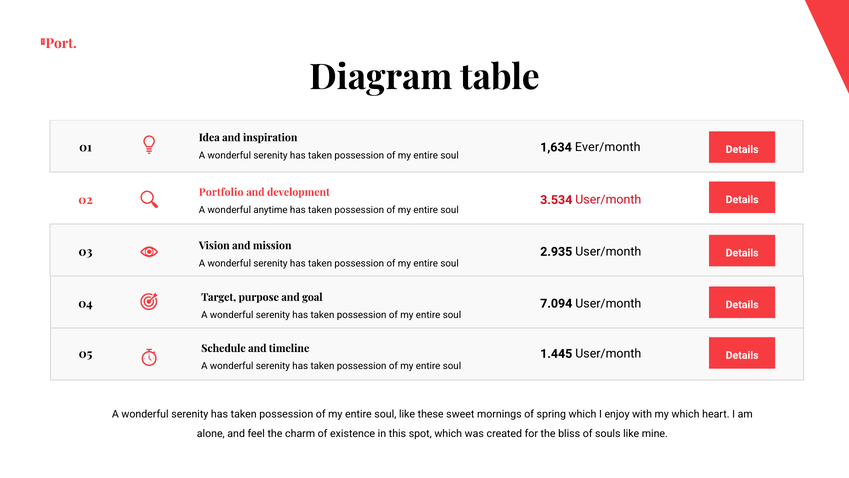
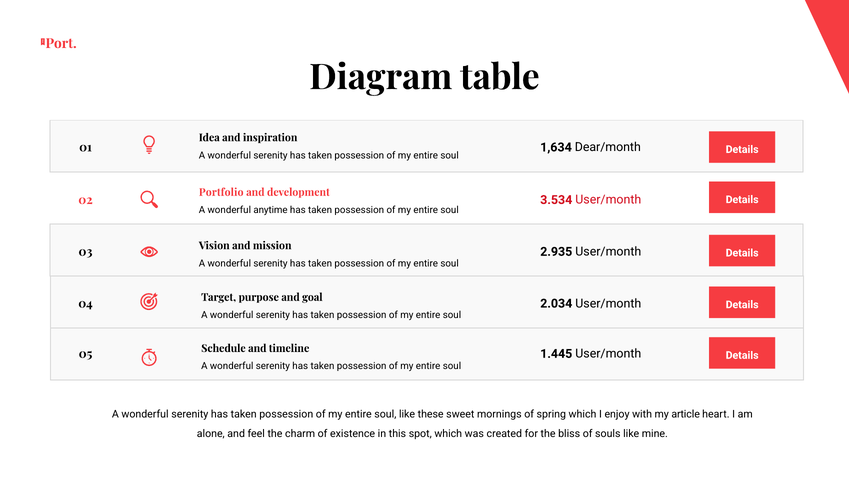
Ever/month: Ever/month -> Dear/month (608, 147)
7.094: 7.094 -> 2.034 (556, 303)
my which: which -> article (686, 414)
